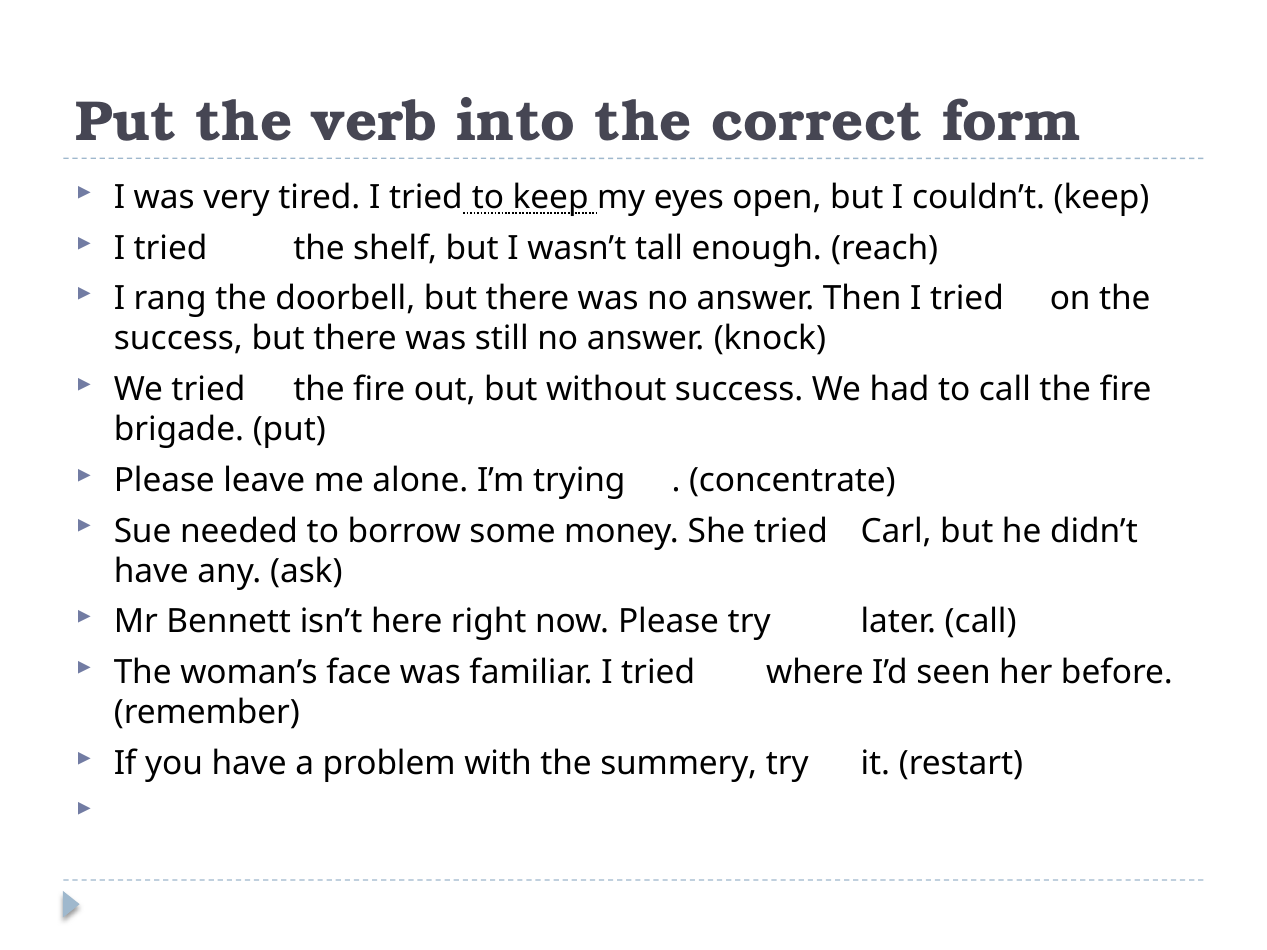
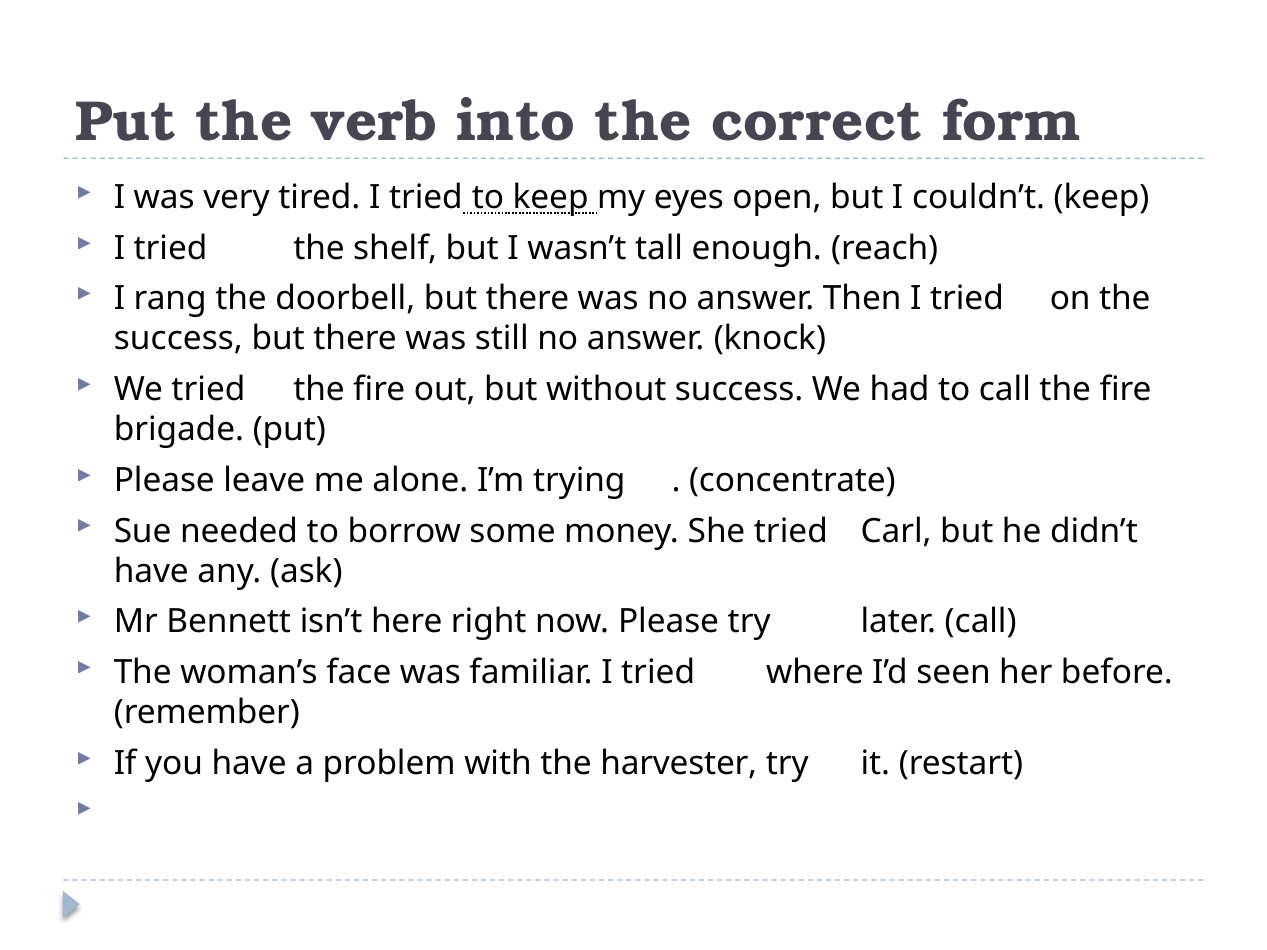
summery: summery -> harvester (679, 763)
